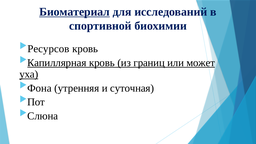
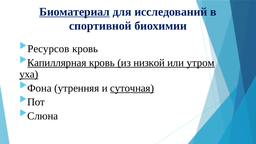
границ: границ -> низкой (149, 63)
может: может -> утром (201, 63)
суточная underline: none -> present (132, 88)
